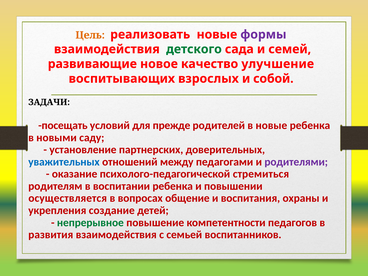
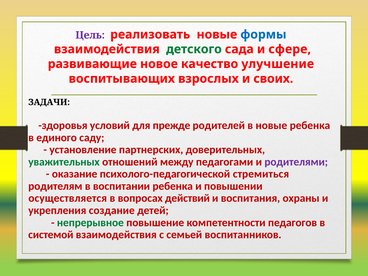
Цель colour: orange -> purple (90, 35)
формы colour: purple -> blue (263, 34)
семей: семей -> сфере (290, 49)
собой: собой -> своих (273, 79)
посещать: посещать -> здоровья (63, 125)
новыми: новыми -> единого (57, 138)
уважительных colour: blue -> green (64, 162)
общение: общение -> действий (187, 198)
развития: развития -> системой (51, 235)
